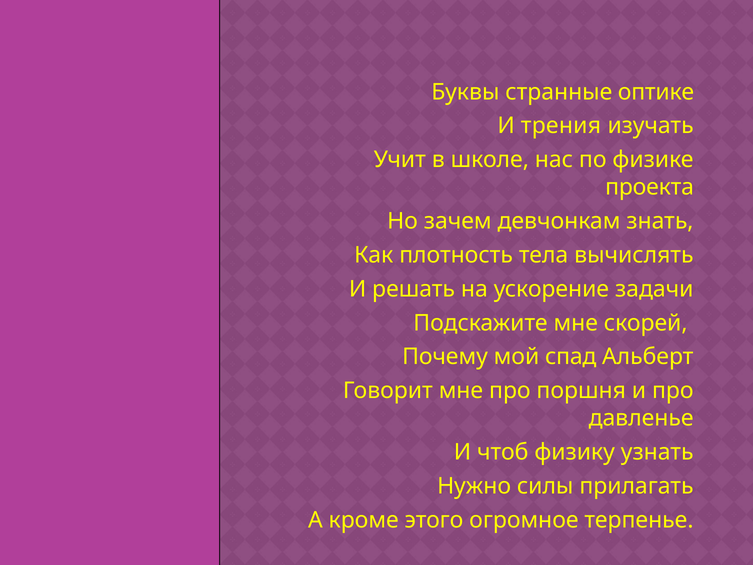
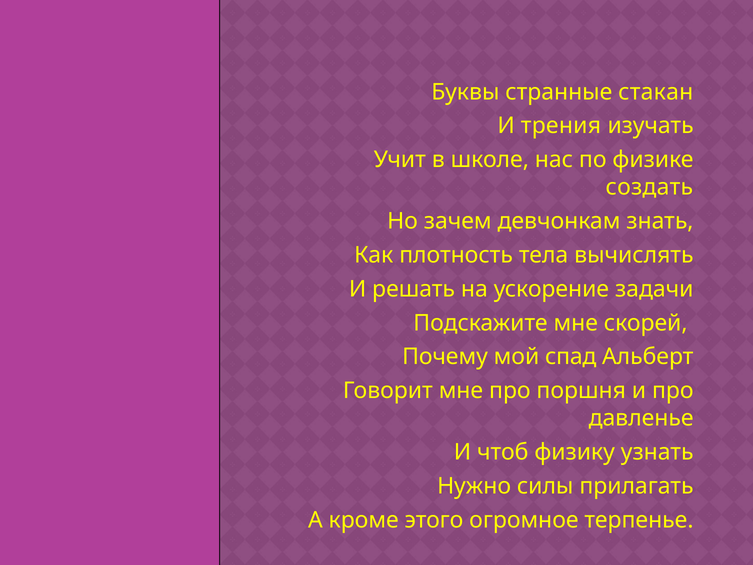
оптике: оптике -> стакан (656, 92)
проекта: проекта -> создать (649, 187)
